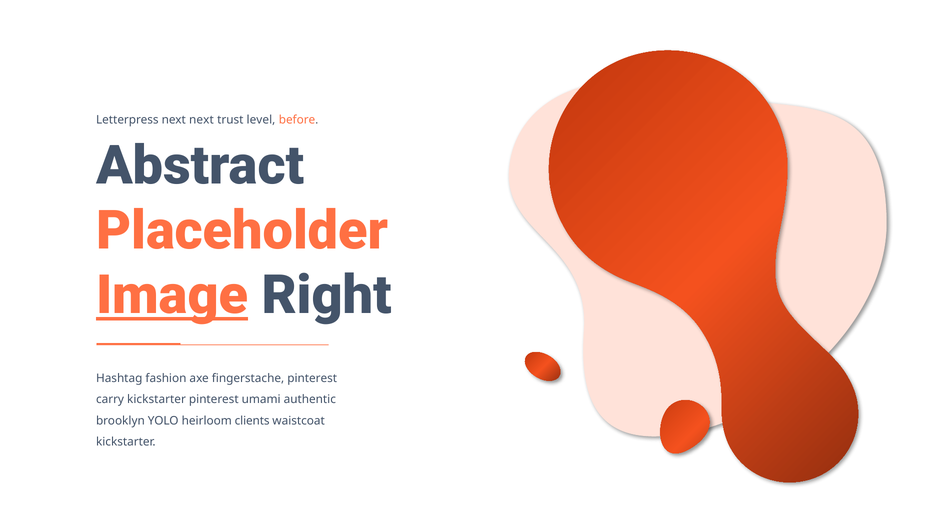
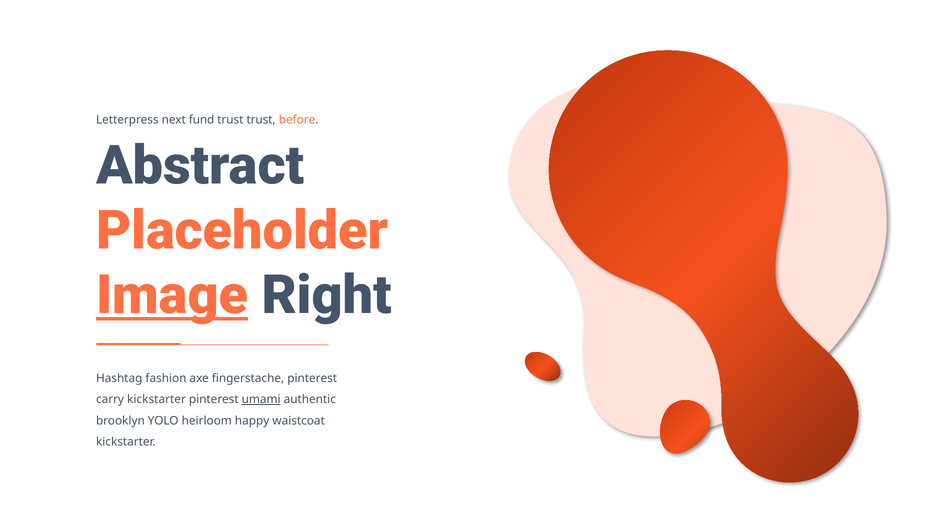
next next: next -> fund (202, 120)
trust level: level -> trust (261, 120)
umami underline: none -> present (261, 399)
clients: clients -> happy (252, 421)
